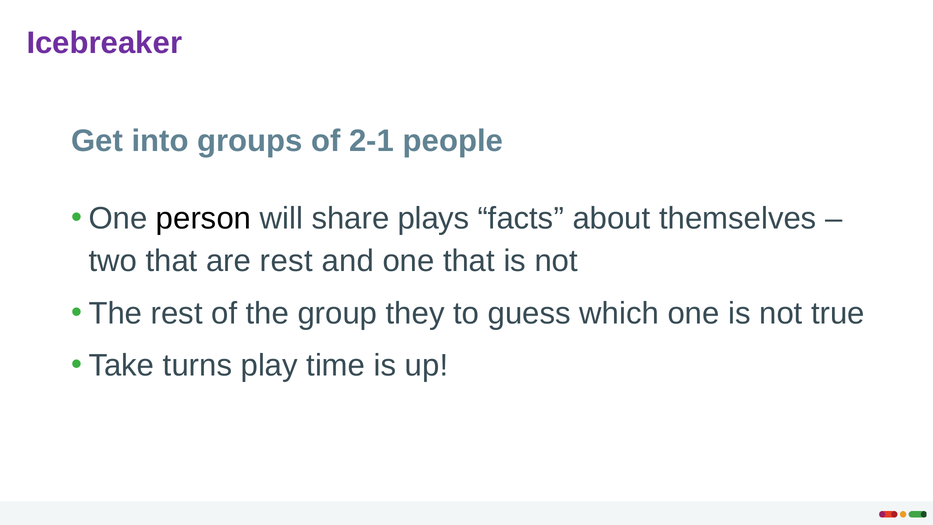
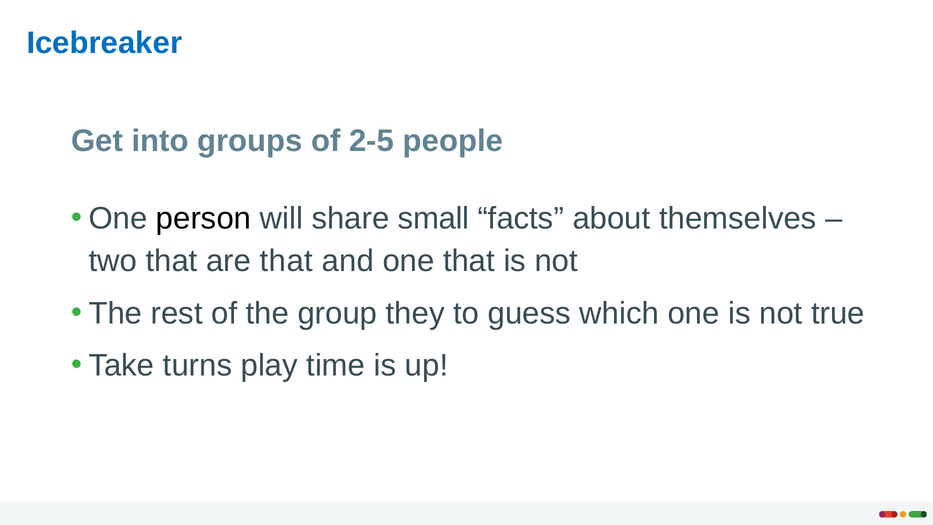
Icebreaker colour: purple -> blue (104, 43)
2-1: 2-1 -> 2-5 (372, 141)
plays: plays -> small (434, 219)
are rest: rest -> that (286, 261)
